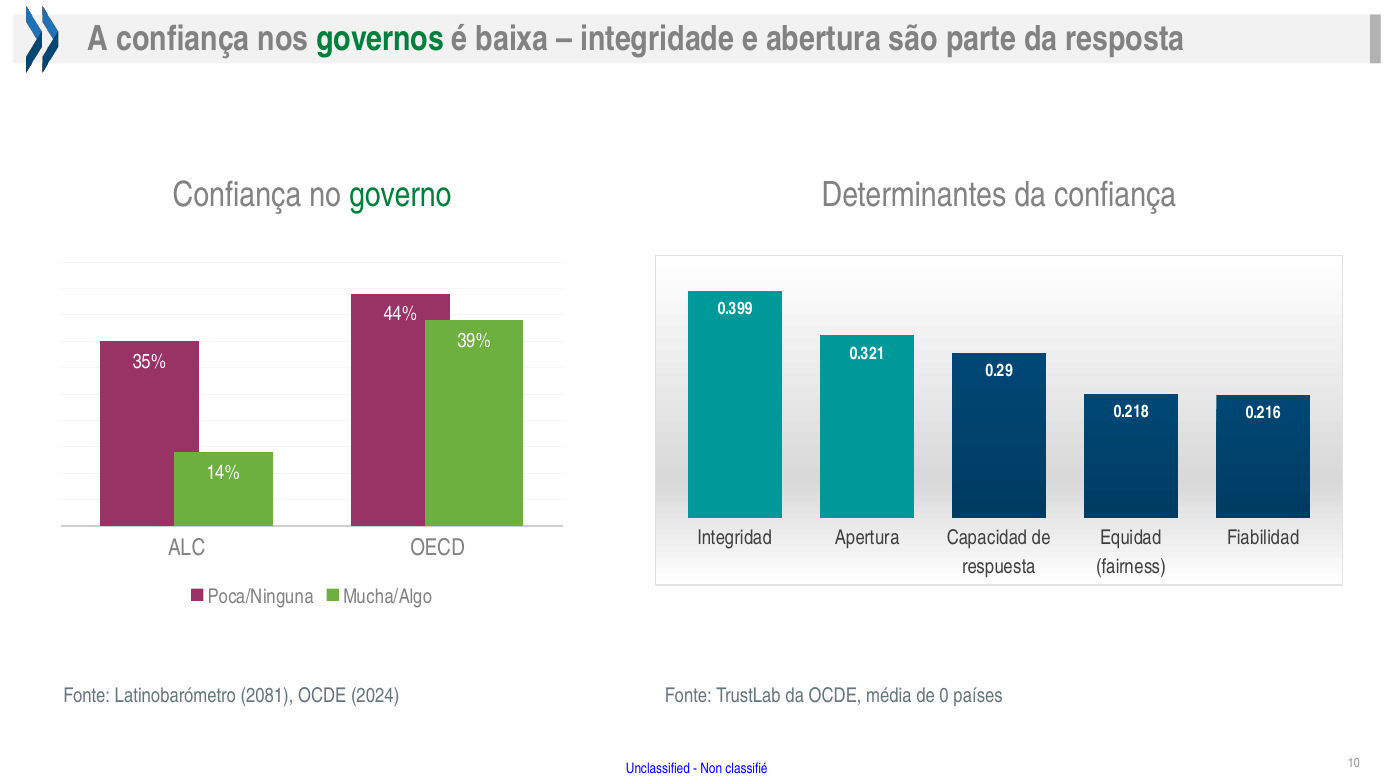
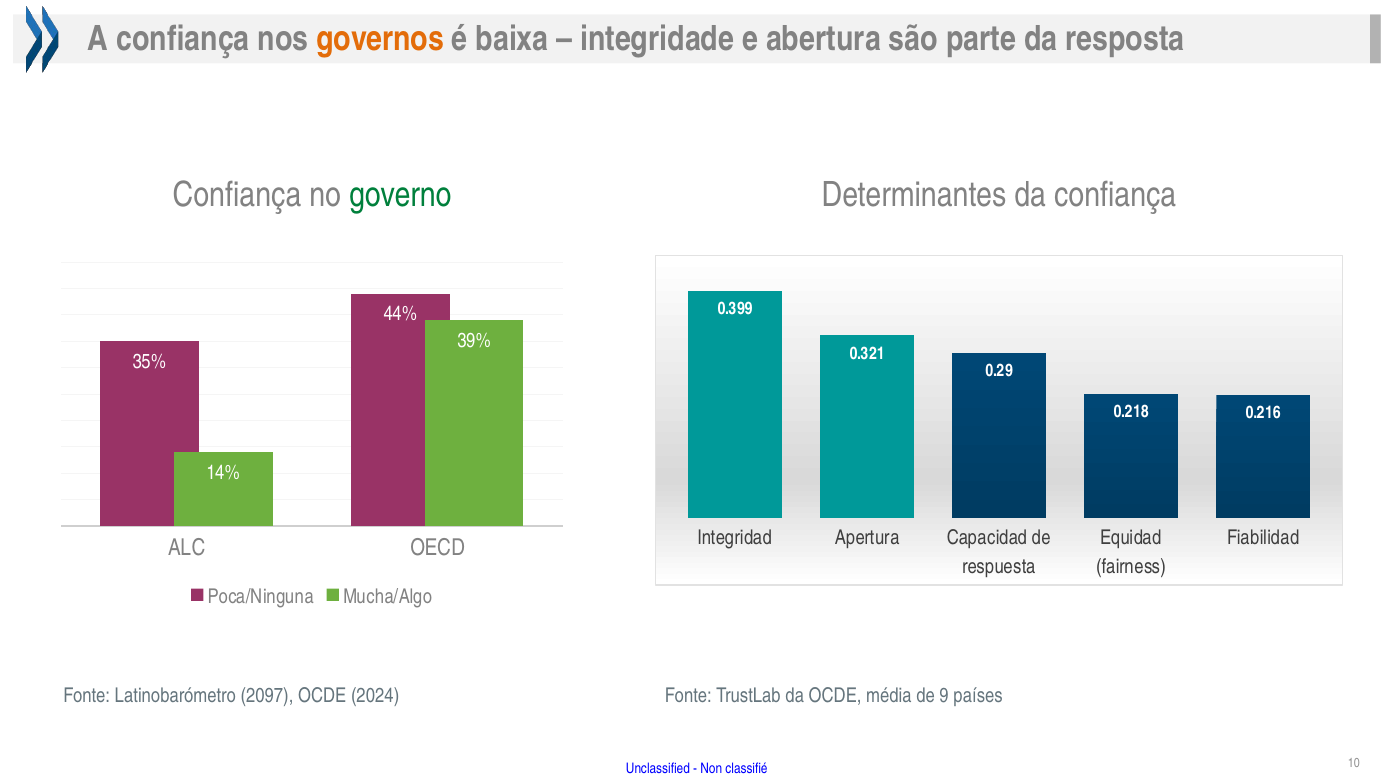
governos colour: green -> orange (380, 39)
2081: 2081 -> 2097 (267, 696)
0: 0 -> 9 (944, 696)
